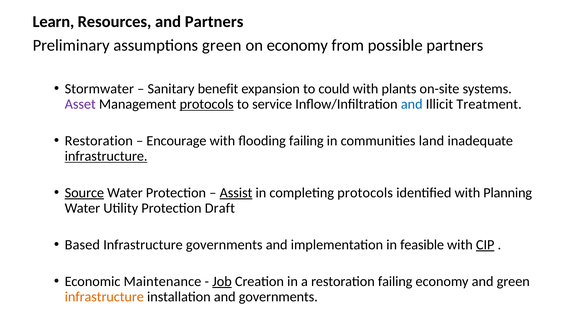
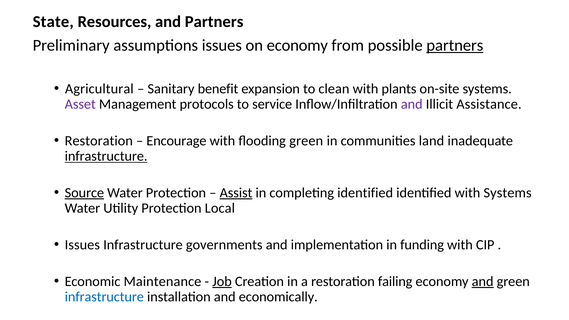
Learn: Learn -> State (53, 22)
assumptions green: green -> issues (222, 45)
partners underline: none -> present (455, 45)
Stormwater: Stormwater -> Agricultural (99, 89)
could: could -> clean (334, 89)
protocols underline: present -> none (207, 104)
and colour: blue -> purple (412, 104)
Treatment: Treatment -> Assistance (489, 104)
flooding failing: failing -> green (306, 141)
completing protocols: protocols -> identified (365, 193)
with Planning: Planning -> Systems (508, 193)
Draft: Draft -> Local (220, 208)
Based: Based -> Issues (82, 245)
feasible: feasible -> funding (422, 245)
CIP underline: present -> none (485, 245)
and underline: none -> present (483, 281)
infrastructure colour: orange -> blue (104, 297)
and governments: governments -> economically (278, 297)
